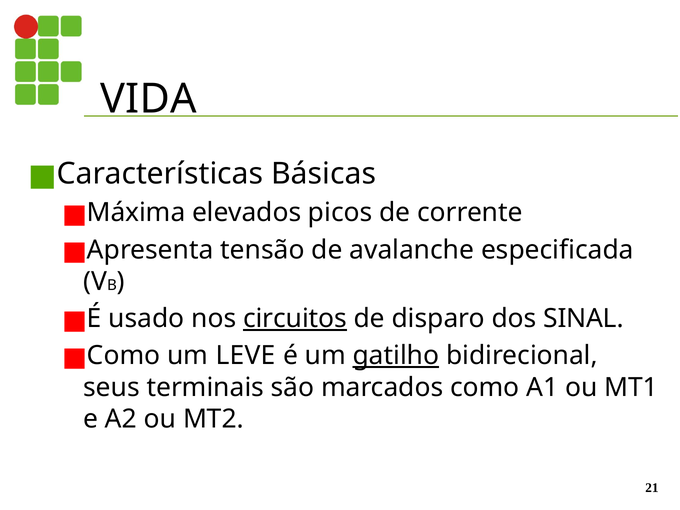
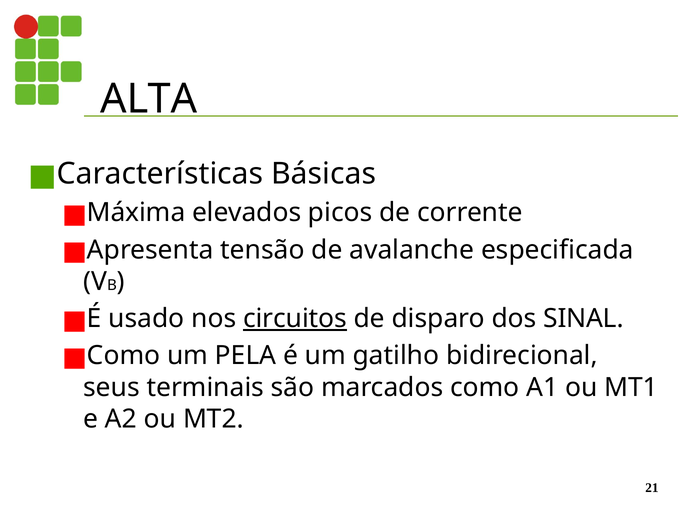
VIDA: VIDA -> ALTA (149, 99)
LEVE: LEVE -> PELA (246, 356)
gatilho underline: present -> none (396, 356)
